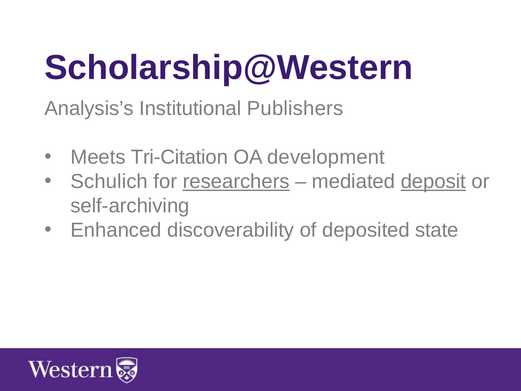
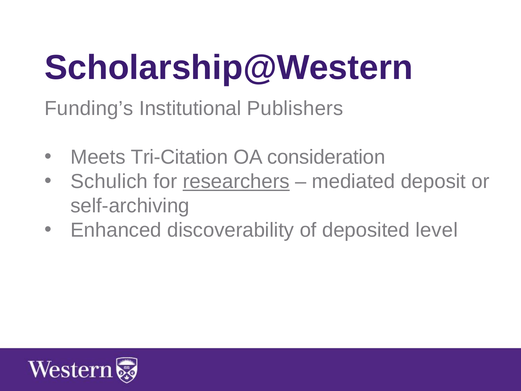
Analysis’s: Analysis’s -> Funding’s (89, 108)
development: development -> consideration (326, 157)
deposit underline: present -> none (433, 181)
state: state -> level (437, 230)
